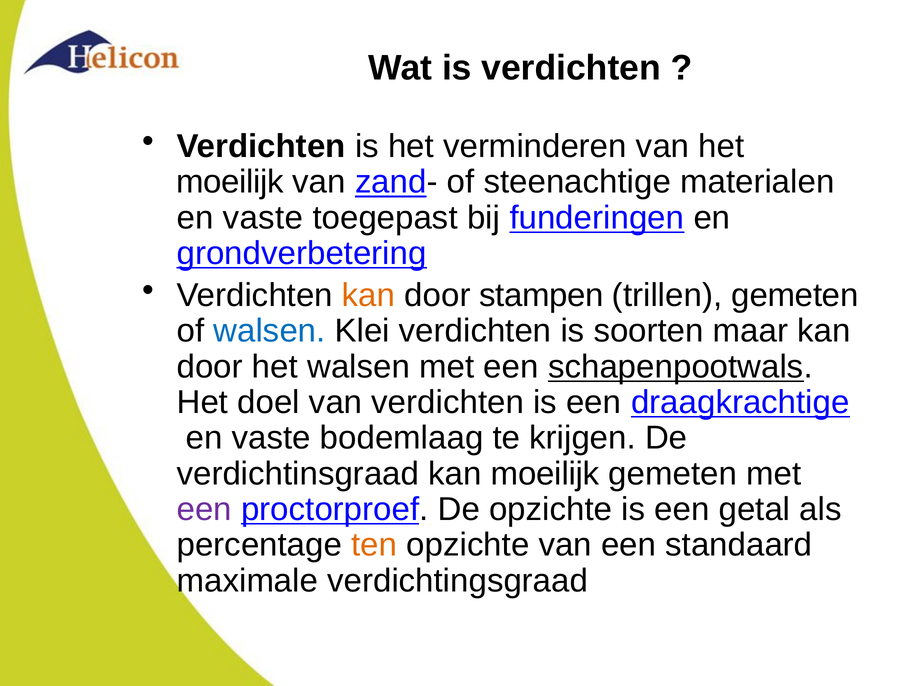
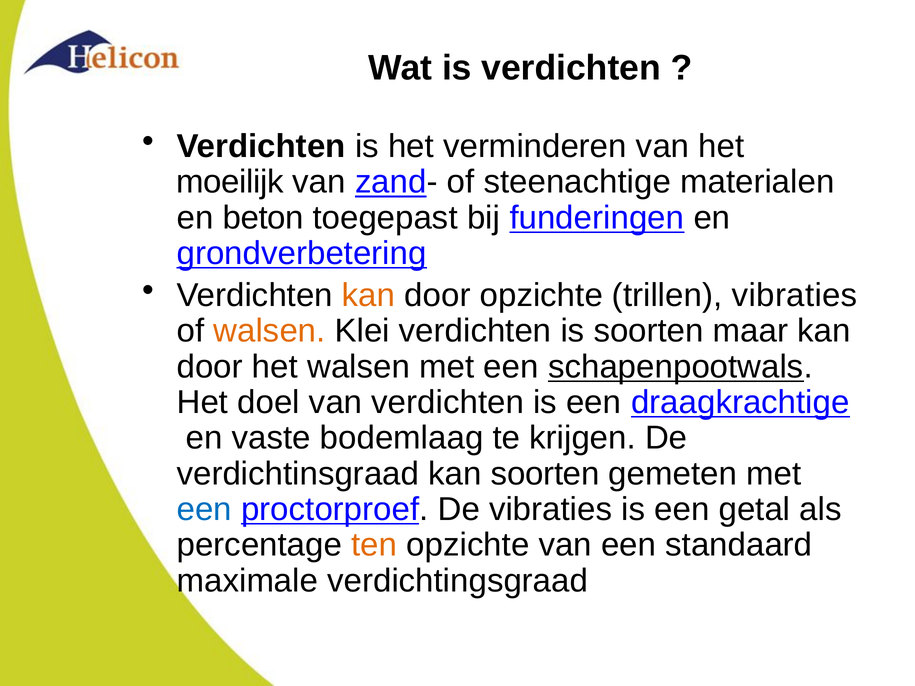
vaste: vaste -> beton (263, 218)
door stampen: stampen -> opzichte (541, 296)
trillen gemeten: gemeten -> vibraties (795, 296)
walsen colour: blue -> orange (269, 331)
kan moeilijk: moeilijk -> soorten (545, 474)
een colour: purple -> blue (204, 509)
De opzichte: opzichte -> vibraties (551, 509)
